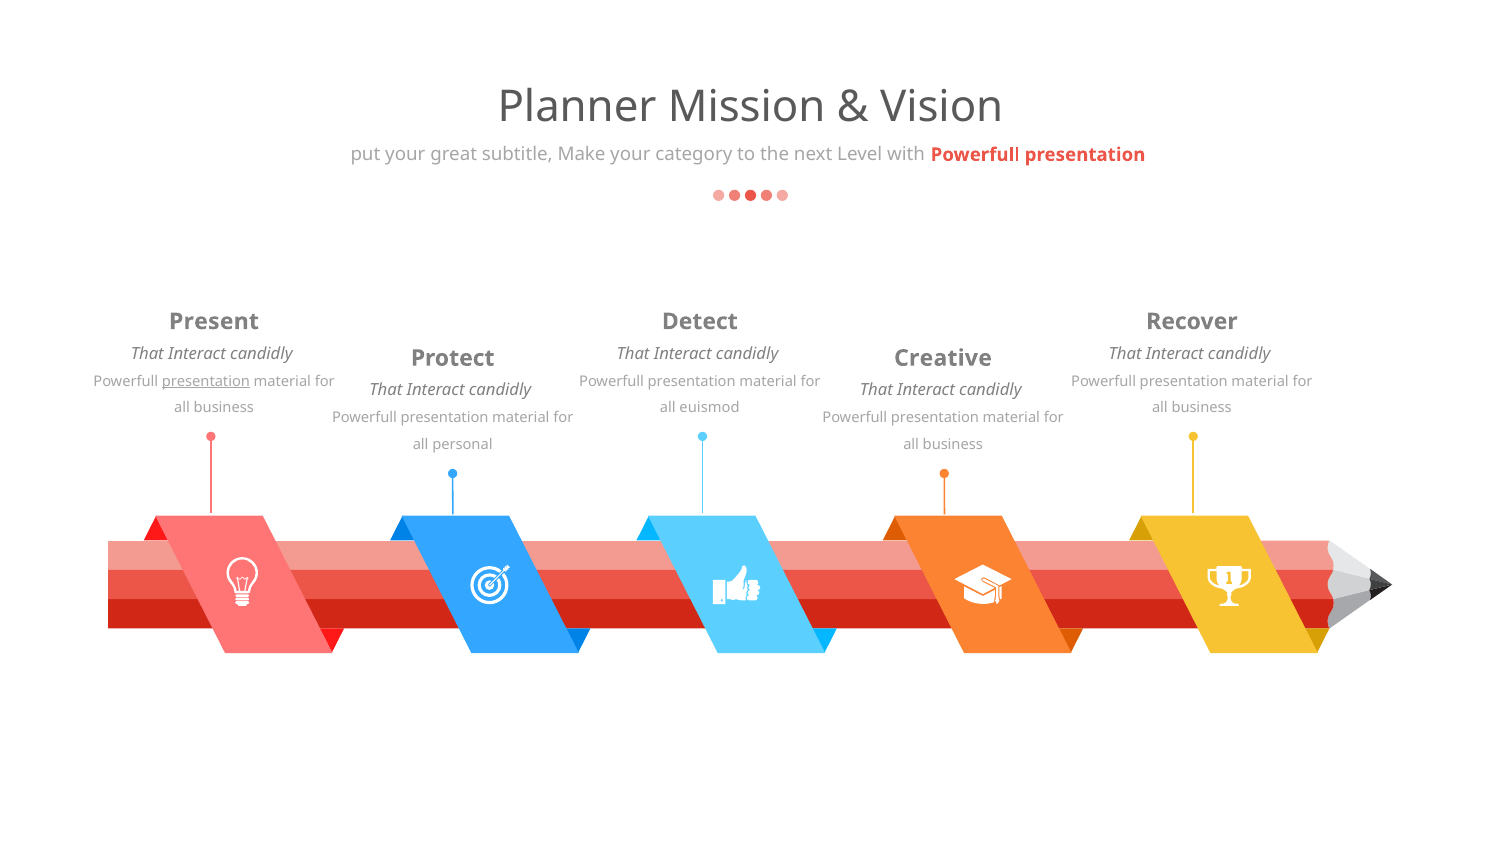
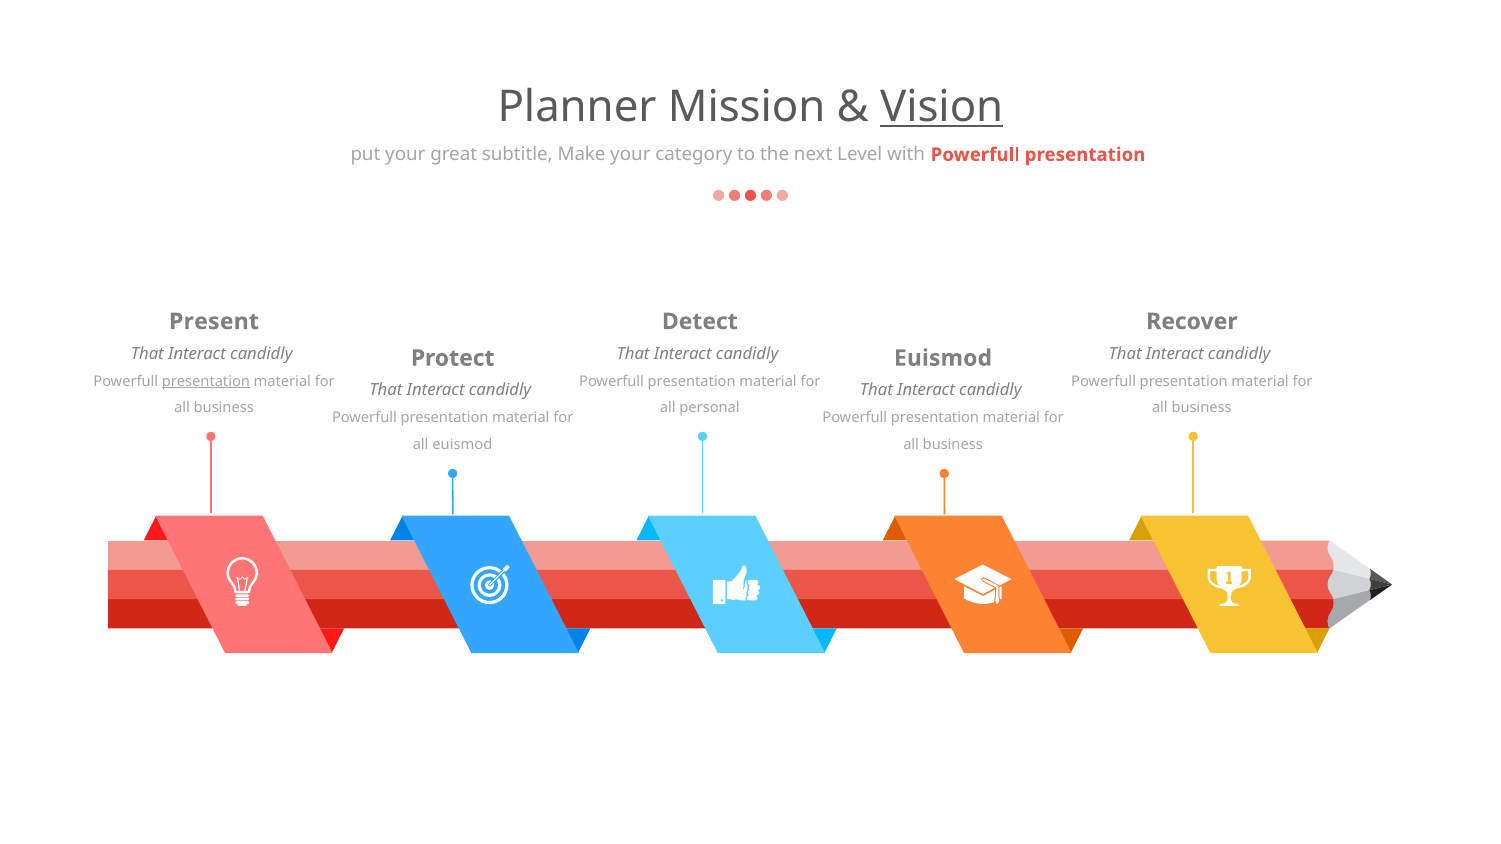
Vision underline: none -> present (942, 107)
candidly Creative: Creative -> Euismod (943, 358)
euismod: euismod -> personal (710, 408)
all personal: personal -> euismod (462, 444)
